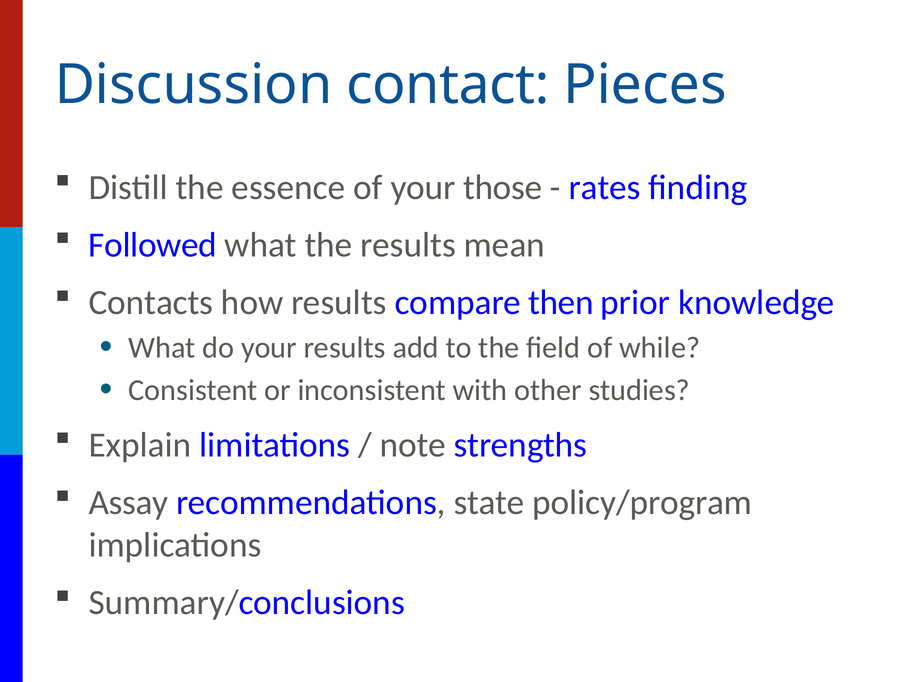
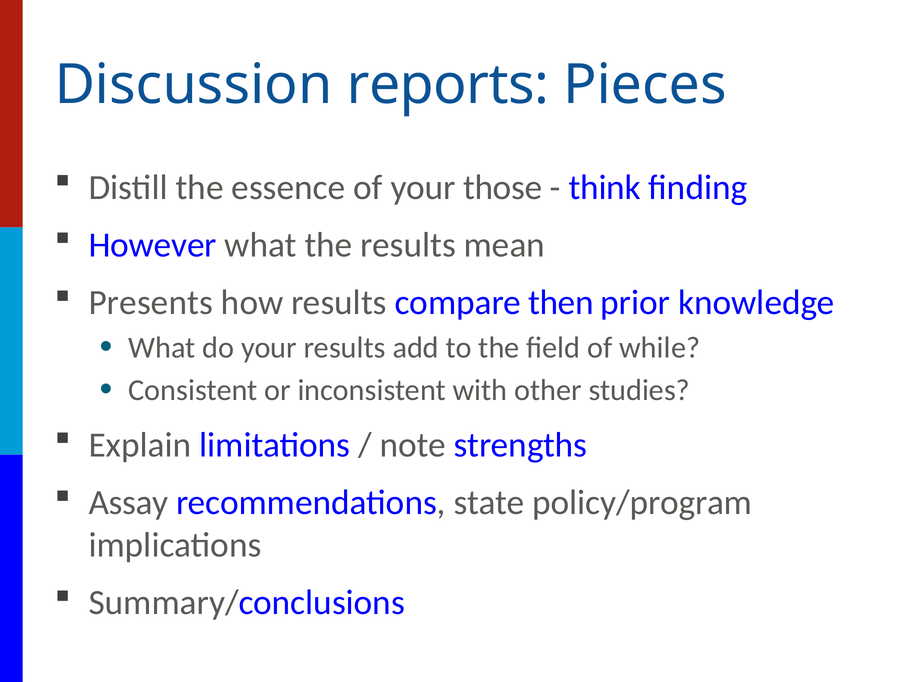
contact: contact -> reports (448, 85)
rates: rates -> think (605, 187)
Followed: Followed -> However (153, 245)
Contacts: Contacts -> Presents (151, 302)
